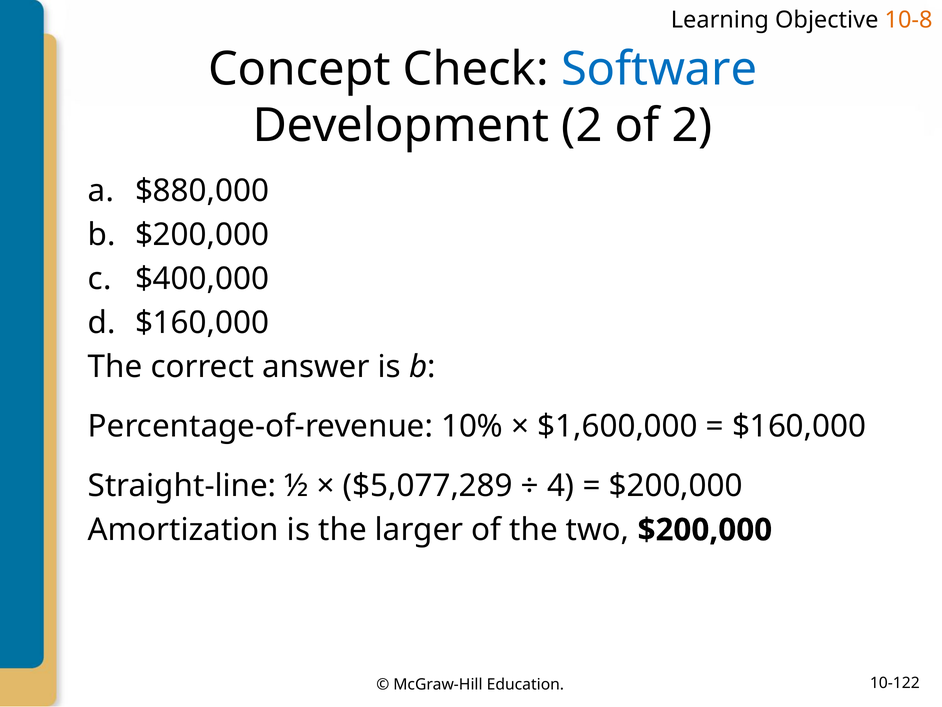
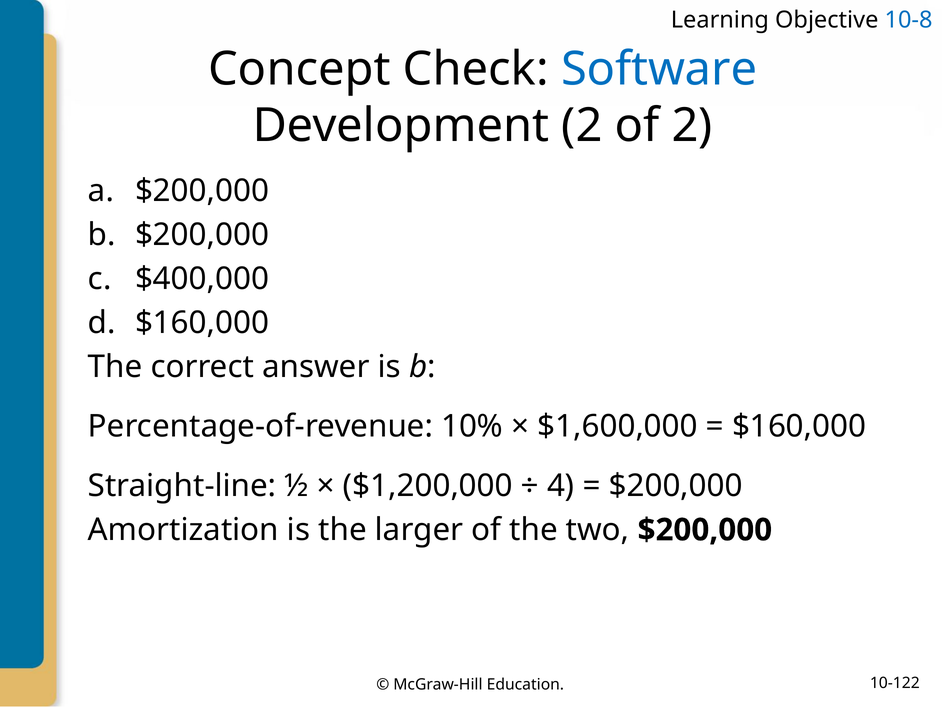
10-8 colour: orange -> blue (909, 20)
$880,000: $880,000 -> $200,000 (202, 191)
$5,077,289: $5,077,289 -> $1,200,000 (428, 486)
